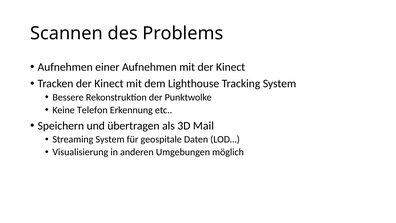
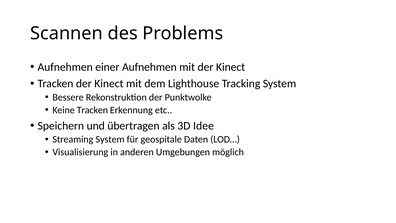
Keine Telefon: Telefon -> Tracken (92, 110)
Mail: Mail -> Idee (203, 126)
